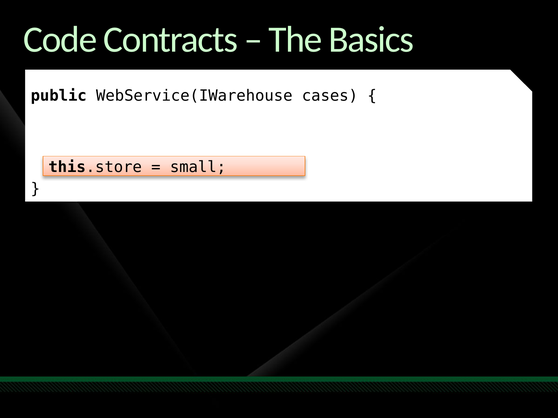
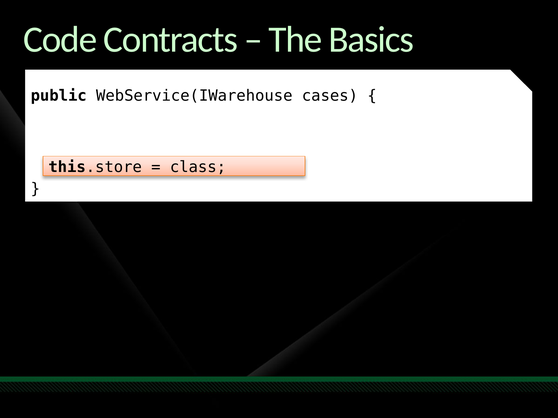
small: small -> class (198, 167)
